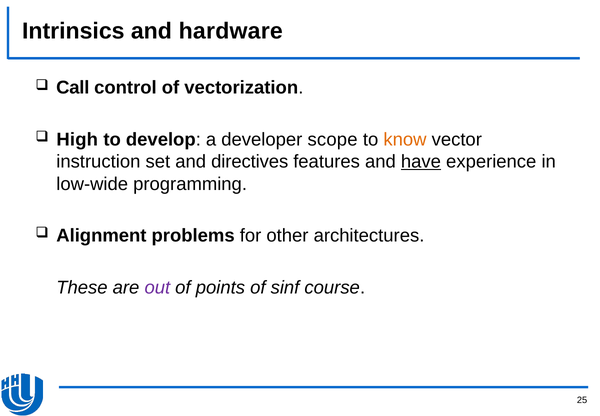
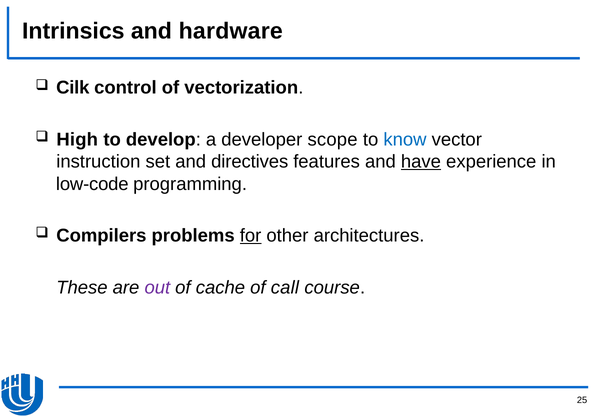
Call: Call -> Cilk (73, 88)
know colour: orange -> blue (405, 139)
low-wide: low-wide -> low-code (92, 184)
Alignment: Alignment -> Compilers (101, 235)
for underline: none -> present (251, 235)
points: points -> cache (220, 287)
sinf: sinf -> call (285, 287)
